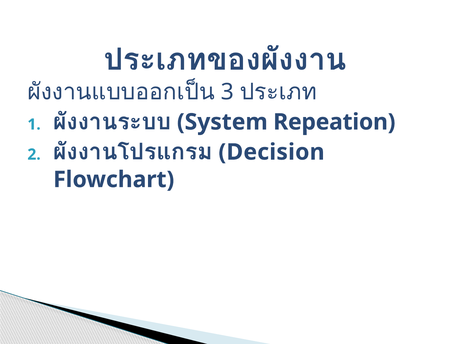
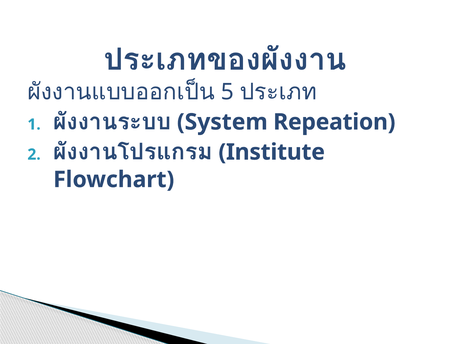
3: 3 -> 5 (227, 92)
Decision: Decision -> Institute (272, 152)
